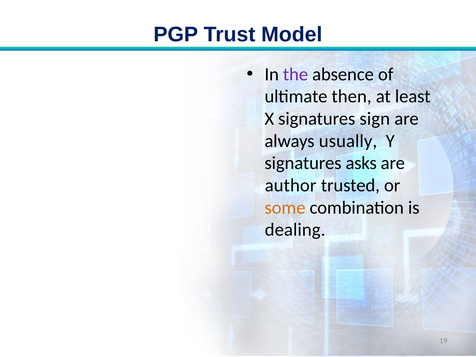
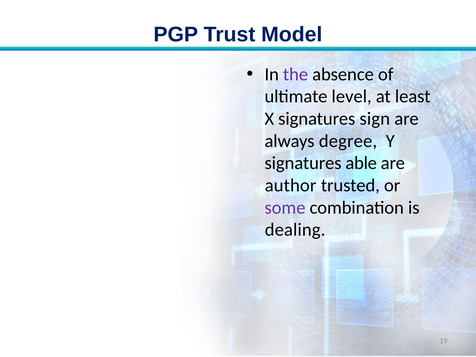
then: then -> level (352, 96)
usually: usually -> degree (348, 141)
asks: asks -> able (361, 163)
some colour: orange -> purple (285, 208)
